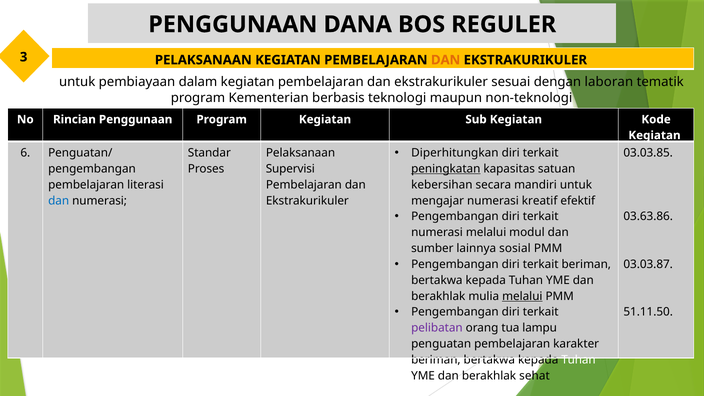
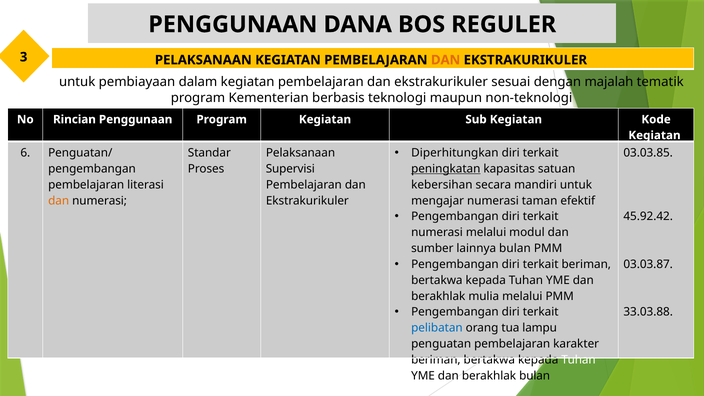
laboran: laboran -> majalah (609, 82)
dan colour: blue -> orange (59, 201)
kreatif: kreatif -> taman (540, 201)
03.63.86: 03.63.86 -> 45.92.42 (648, 217)
lainnya sosial: sosial -> bulan (515, 248)
melalui underline: present -> none (522, 296)
51.11.50: 51.11.50 -> 33.03.88 (648, 312)
pelibatan colour: purple -> blue (437, 328)
berakhlak sehat: sehat -> bulan (535, 376)
